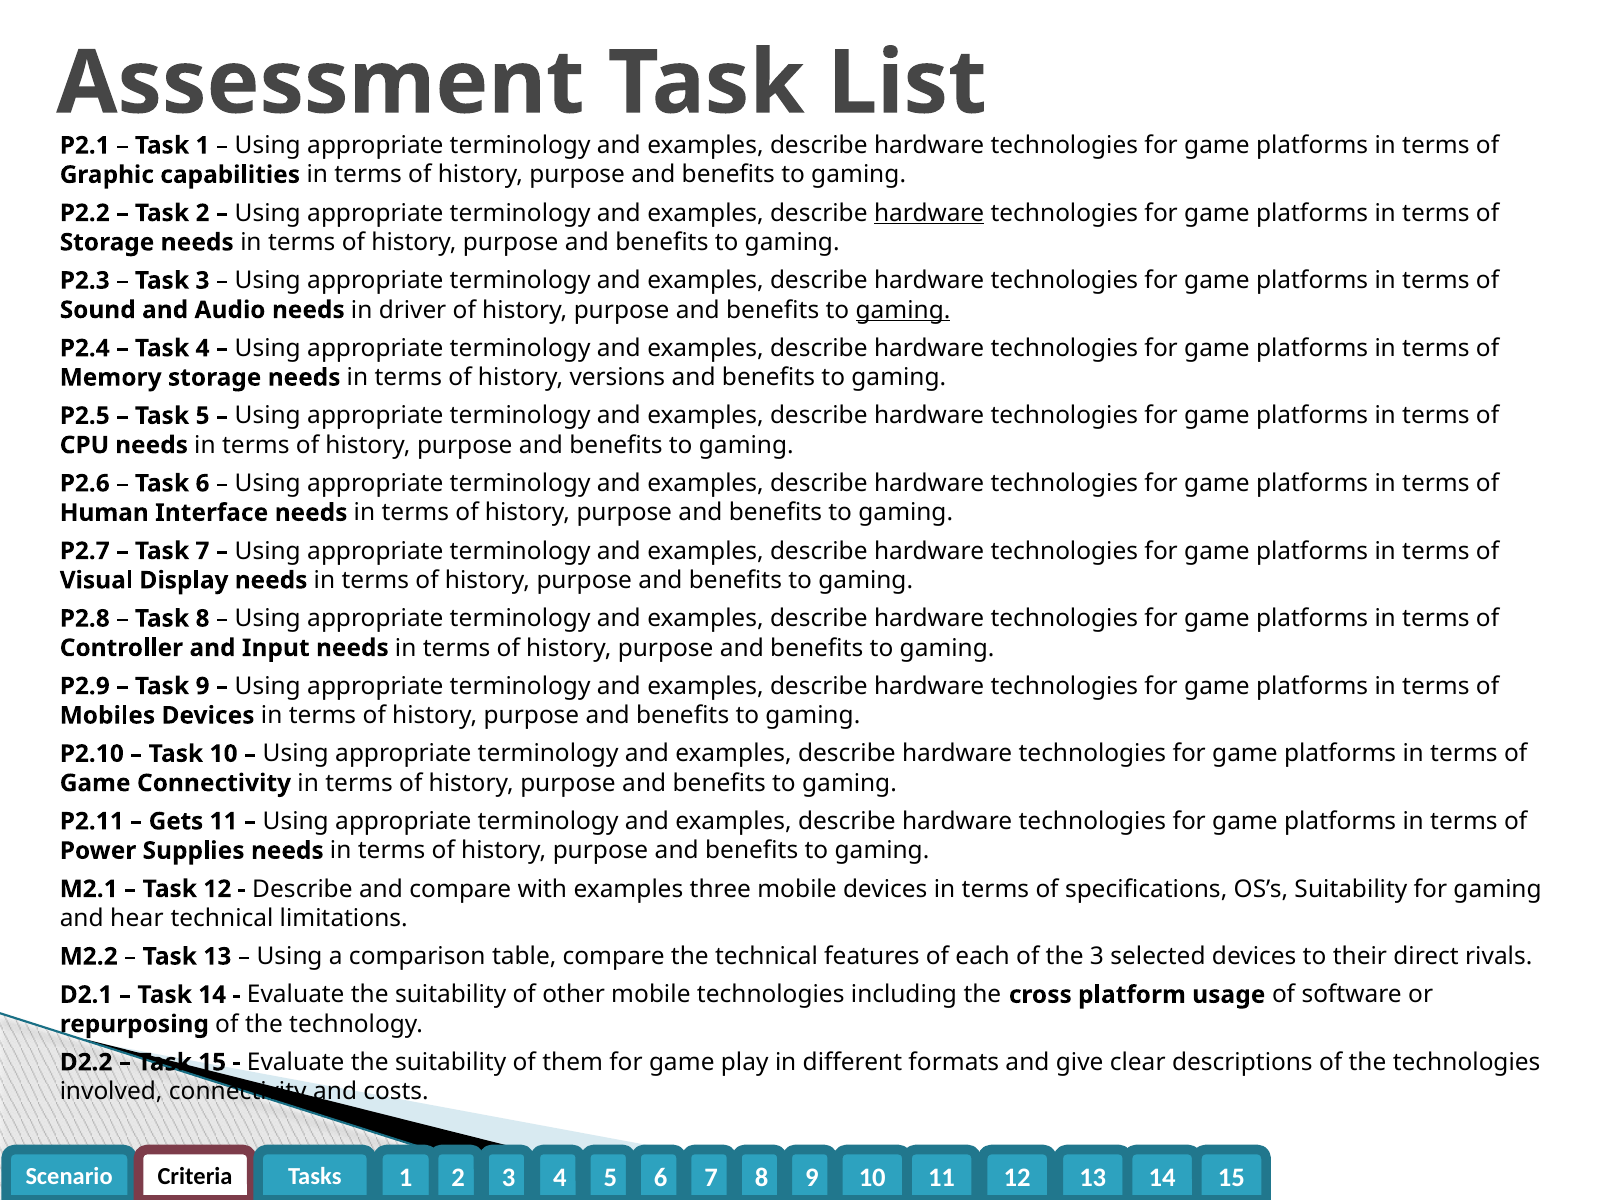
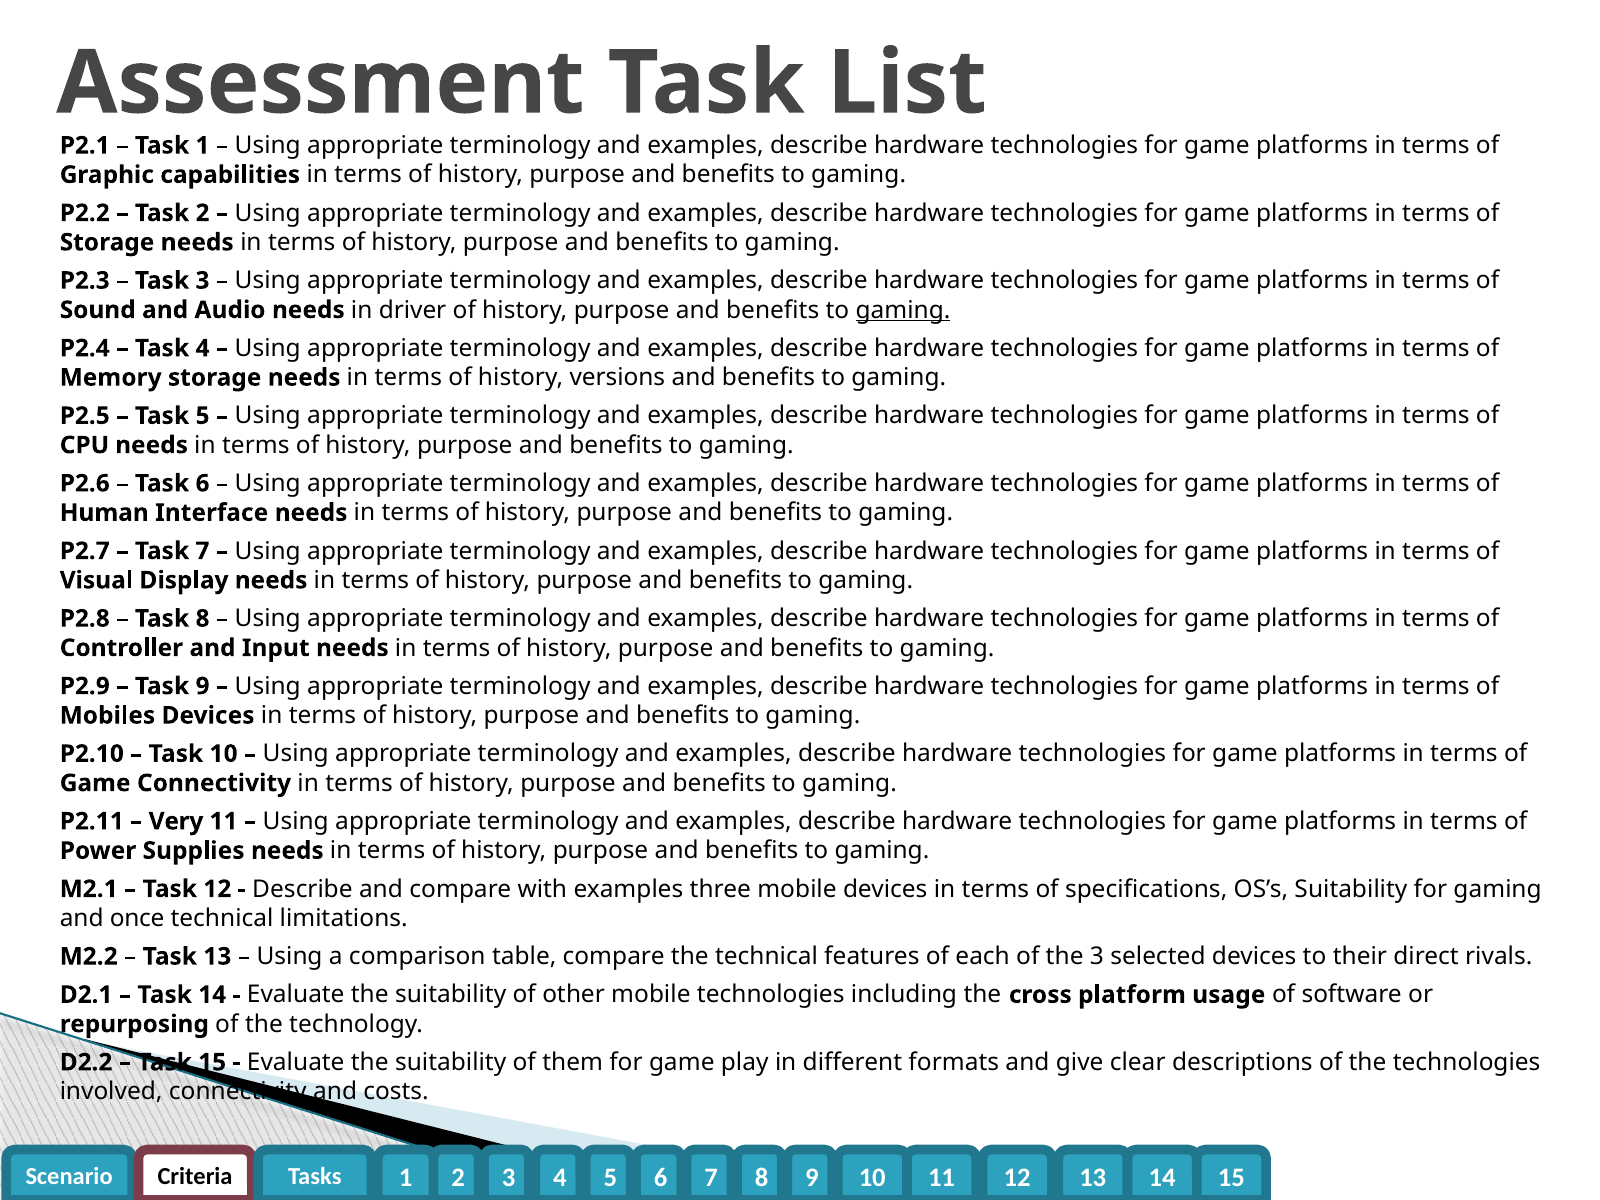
hardware underline: present -> none (929, 213)
Gets: Gets -> Very (176, 821)
hear: hear -> once (137, 918)
